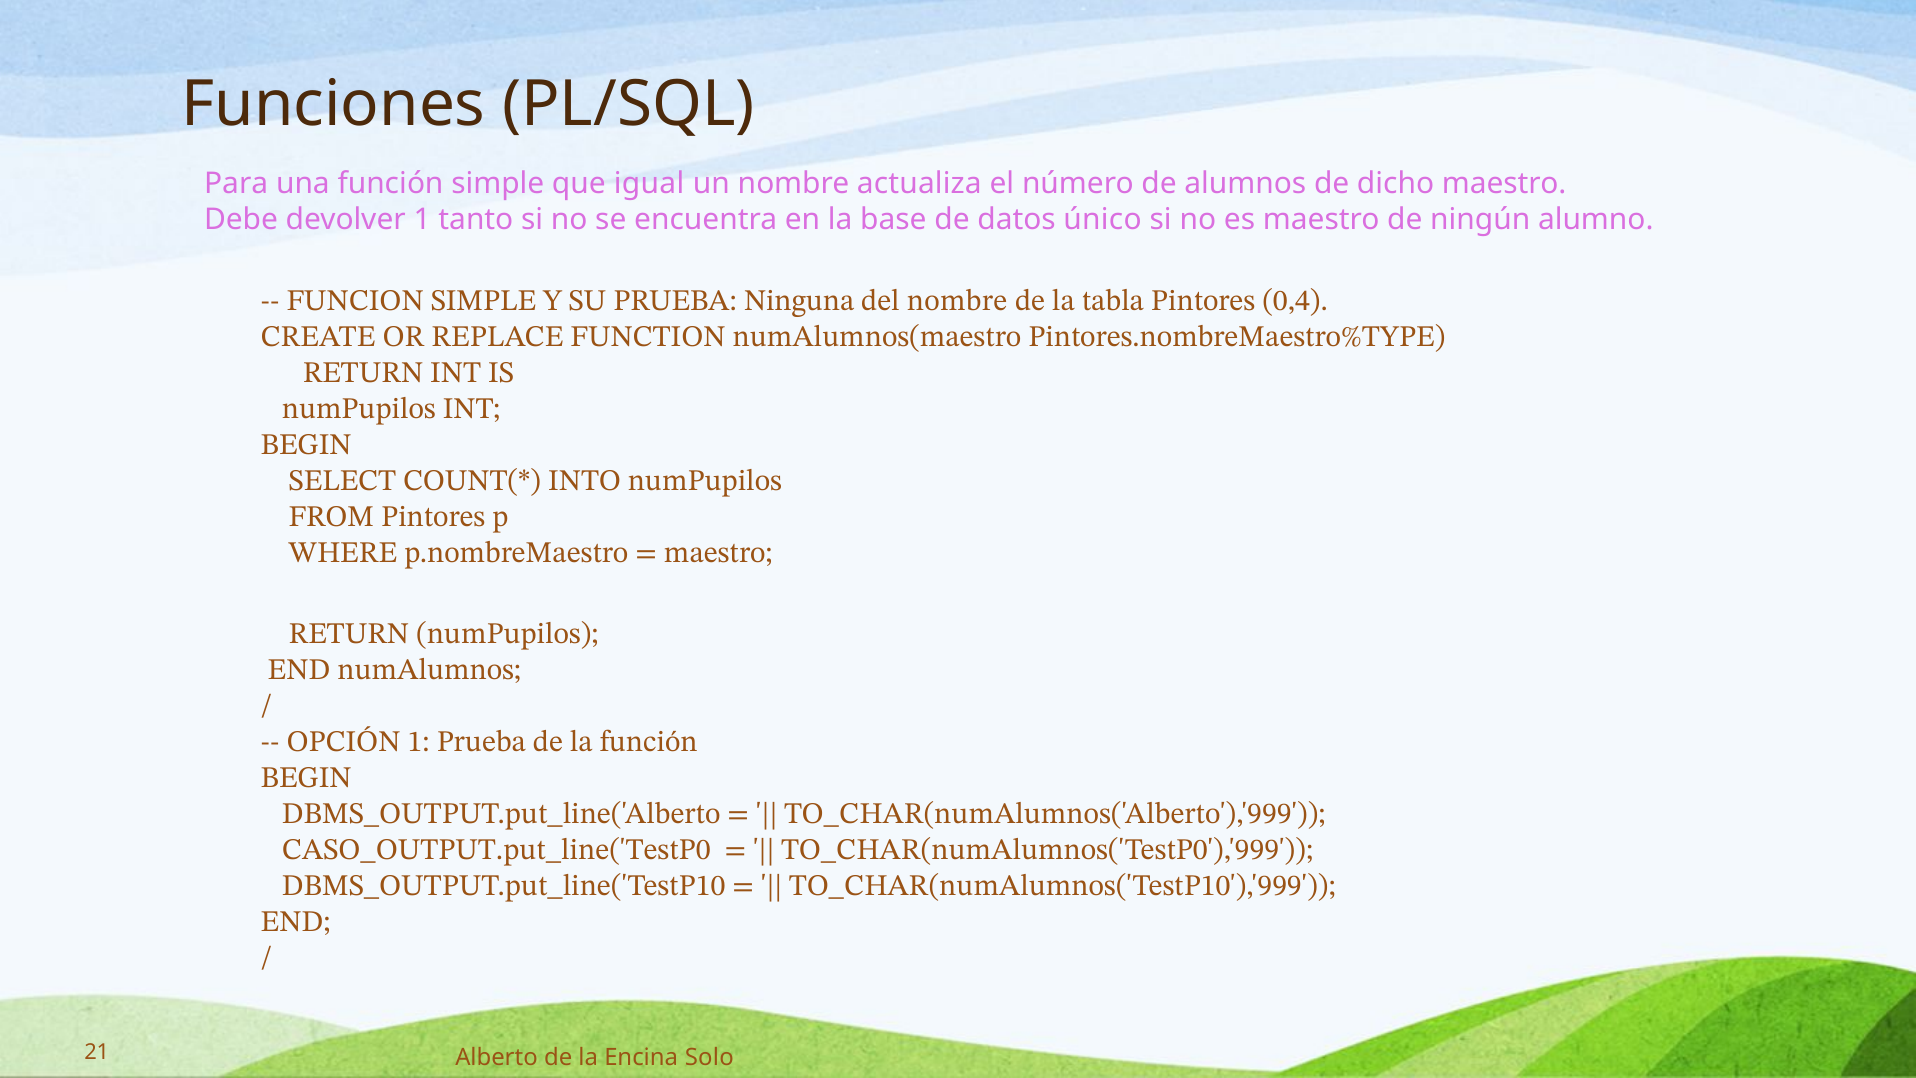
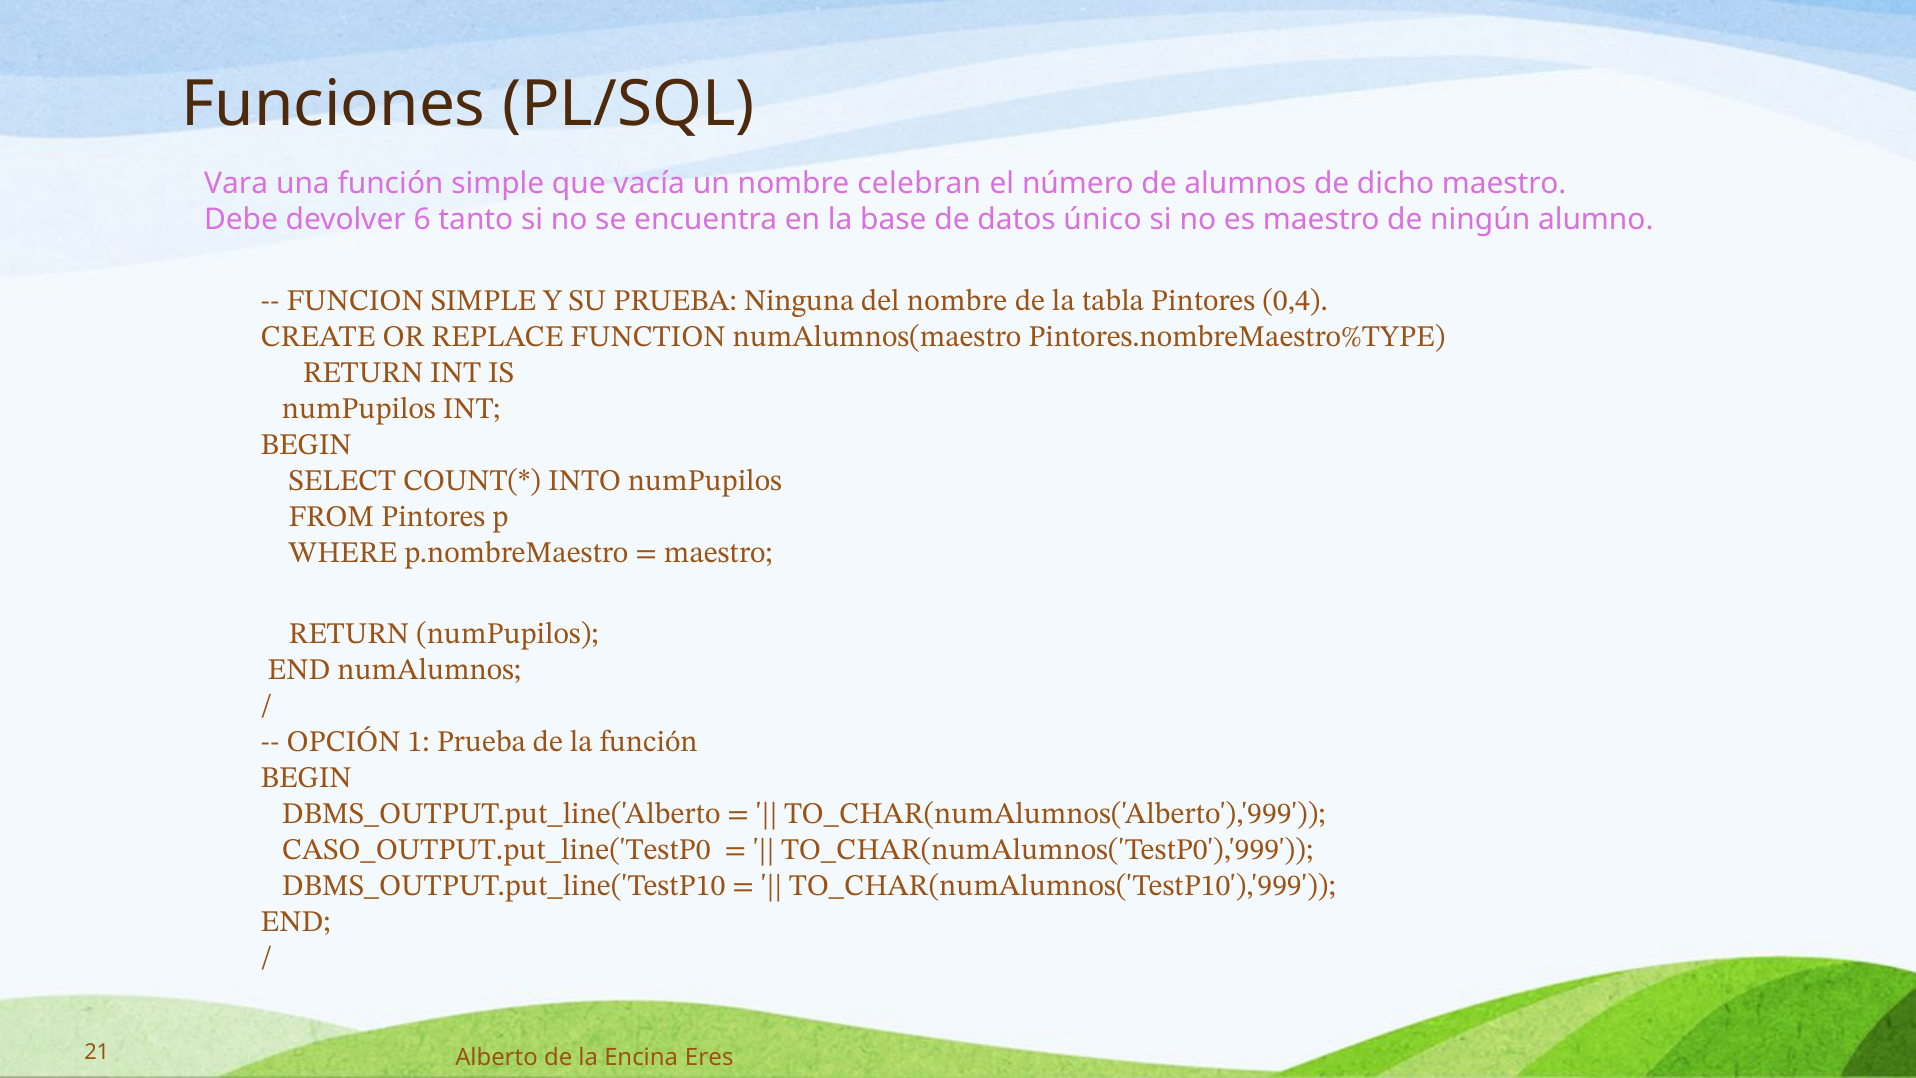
Para: Para -> Vara (236, 184)
igual: igual -> vacía (649, 184)
actualiza: actualiza -> celebran (919, 184)
devolver 1: 1 -> 6 (422, 220)
Solo: Solo -> Eres (709, 1057)
